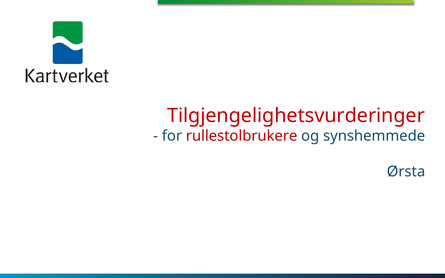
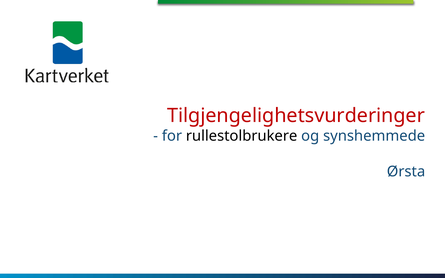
rullestolbrukere colour: red -> black (242, 136)
